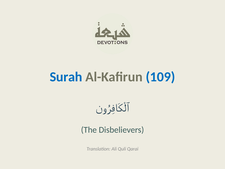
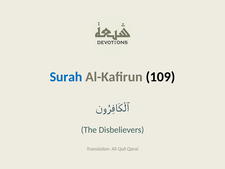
109 colour: blue -> black (160, 77)
